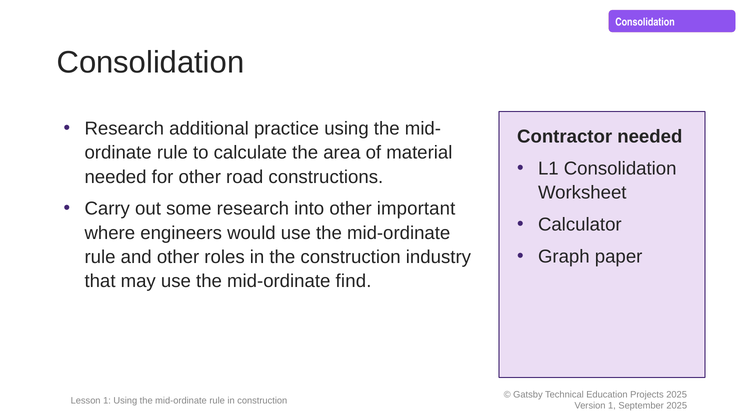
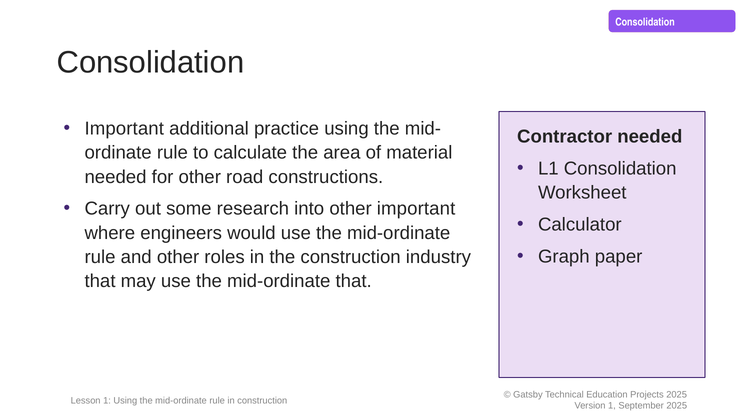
Research: Research -> Important (124, 129)
mid-ordinate find: find -> that (354, 281)
